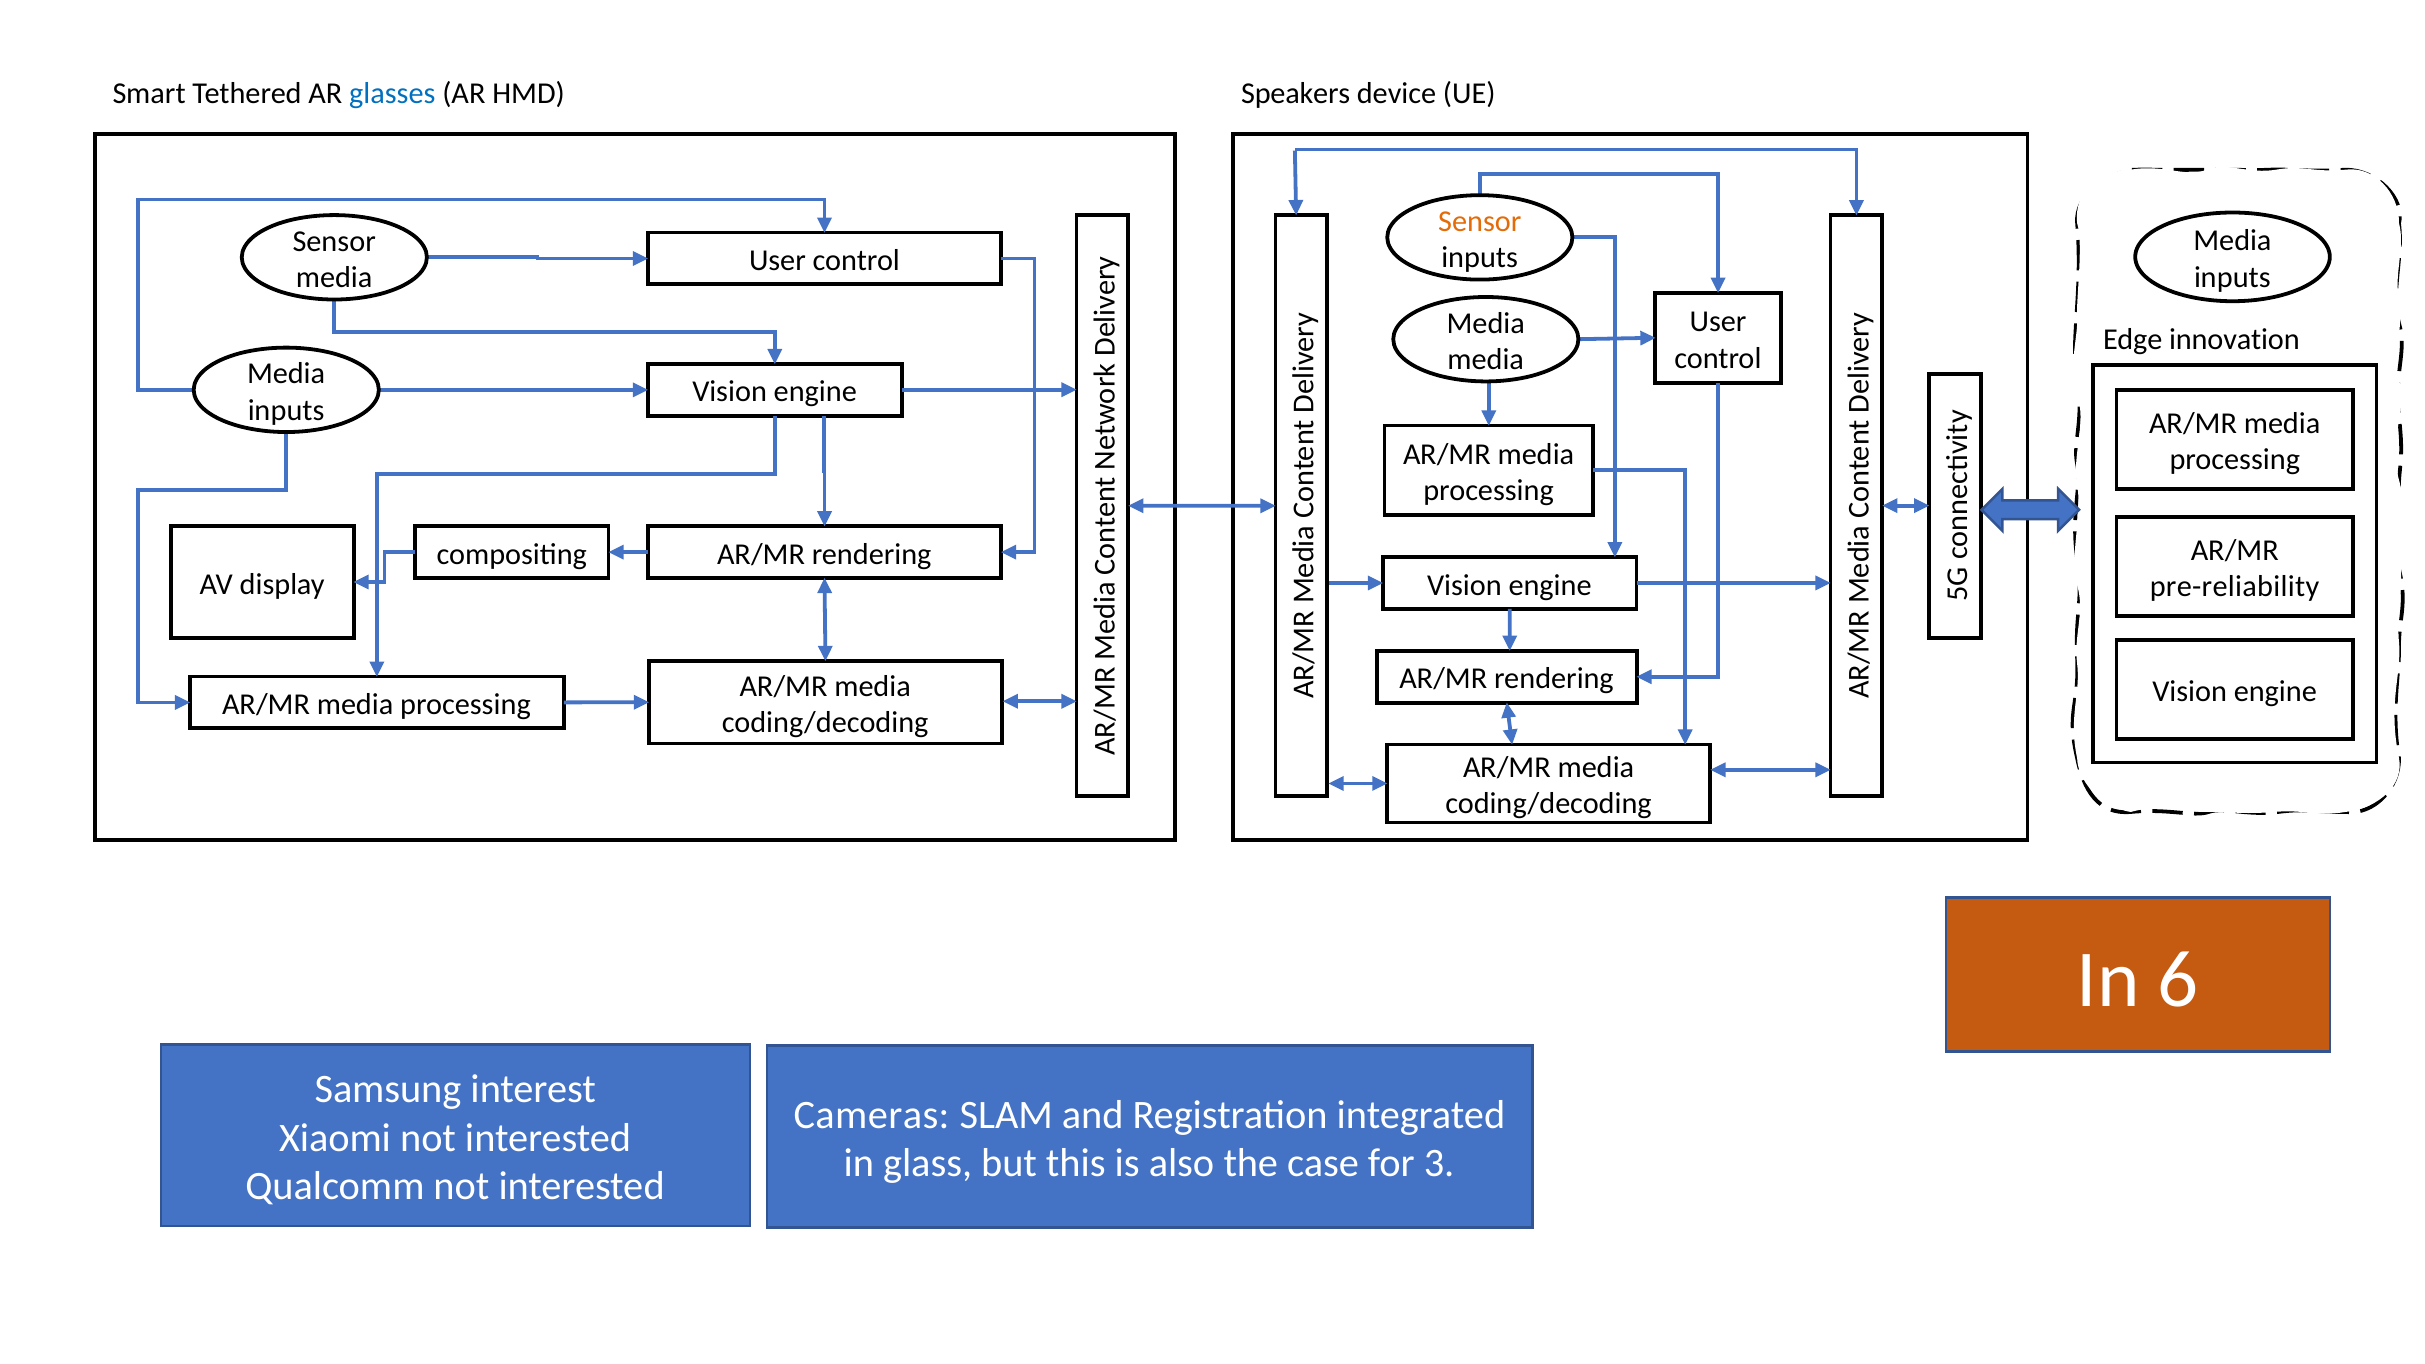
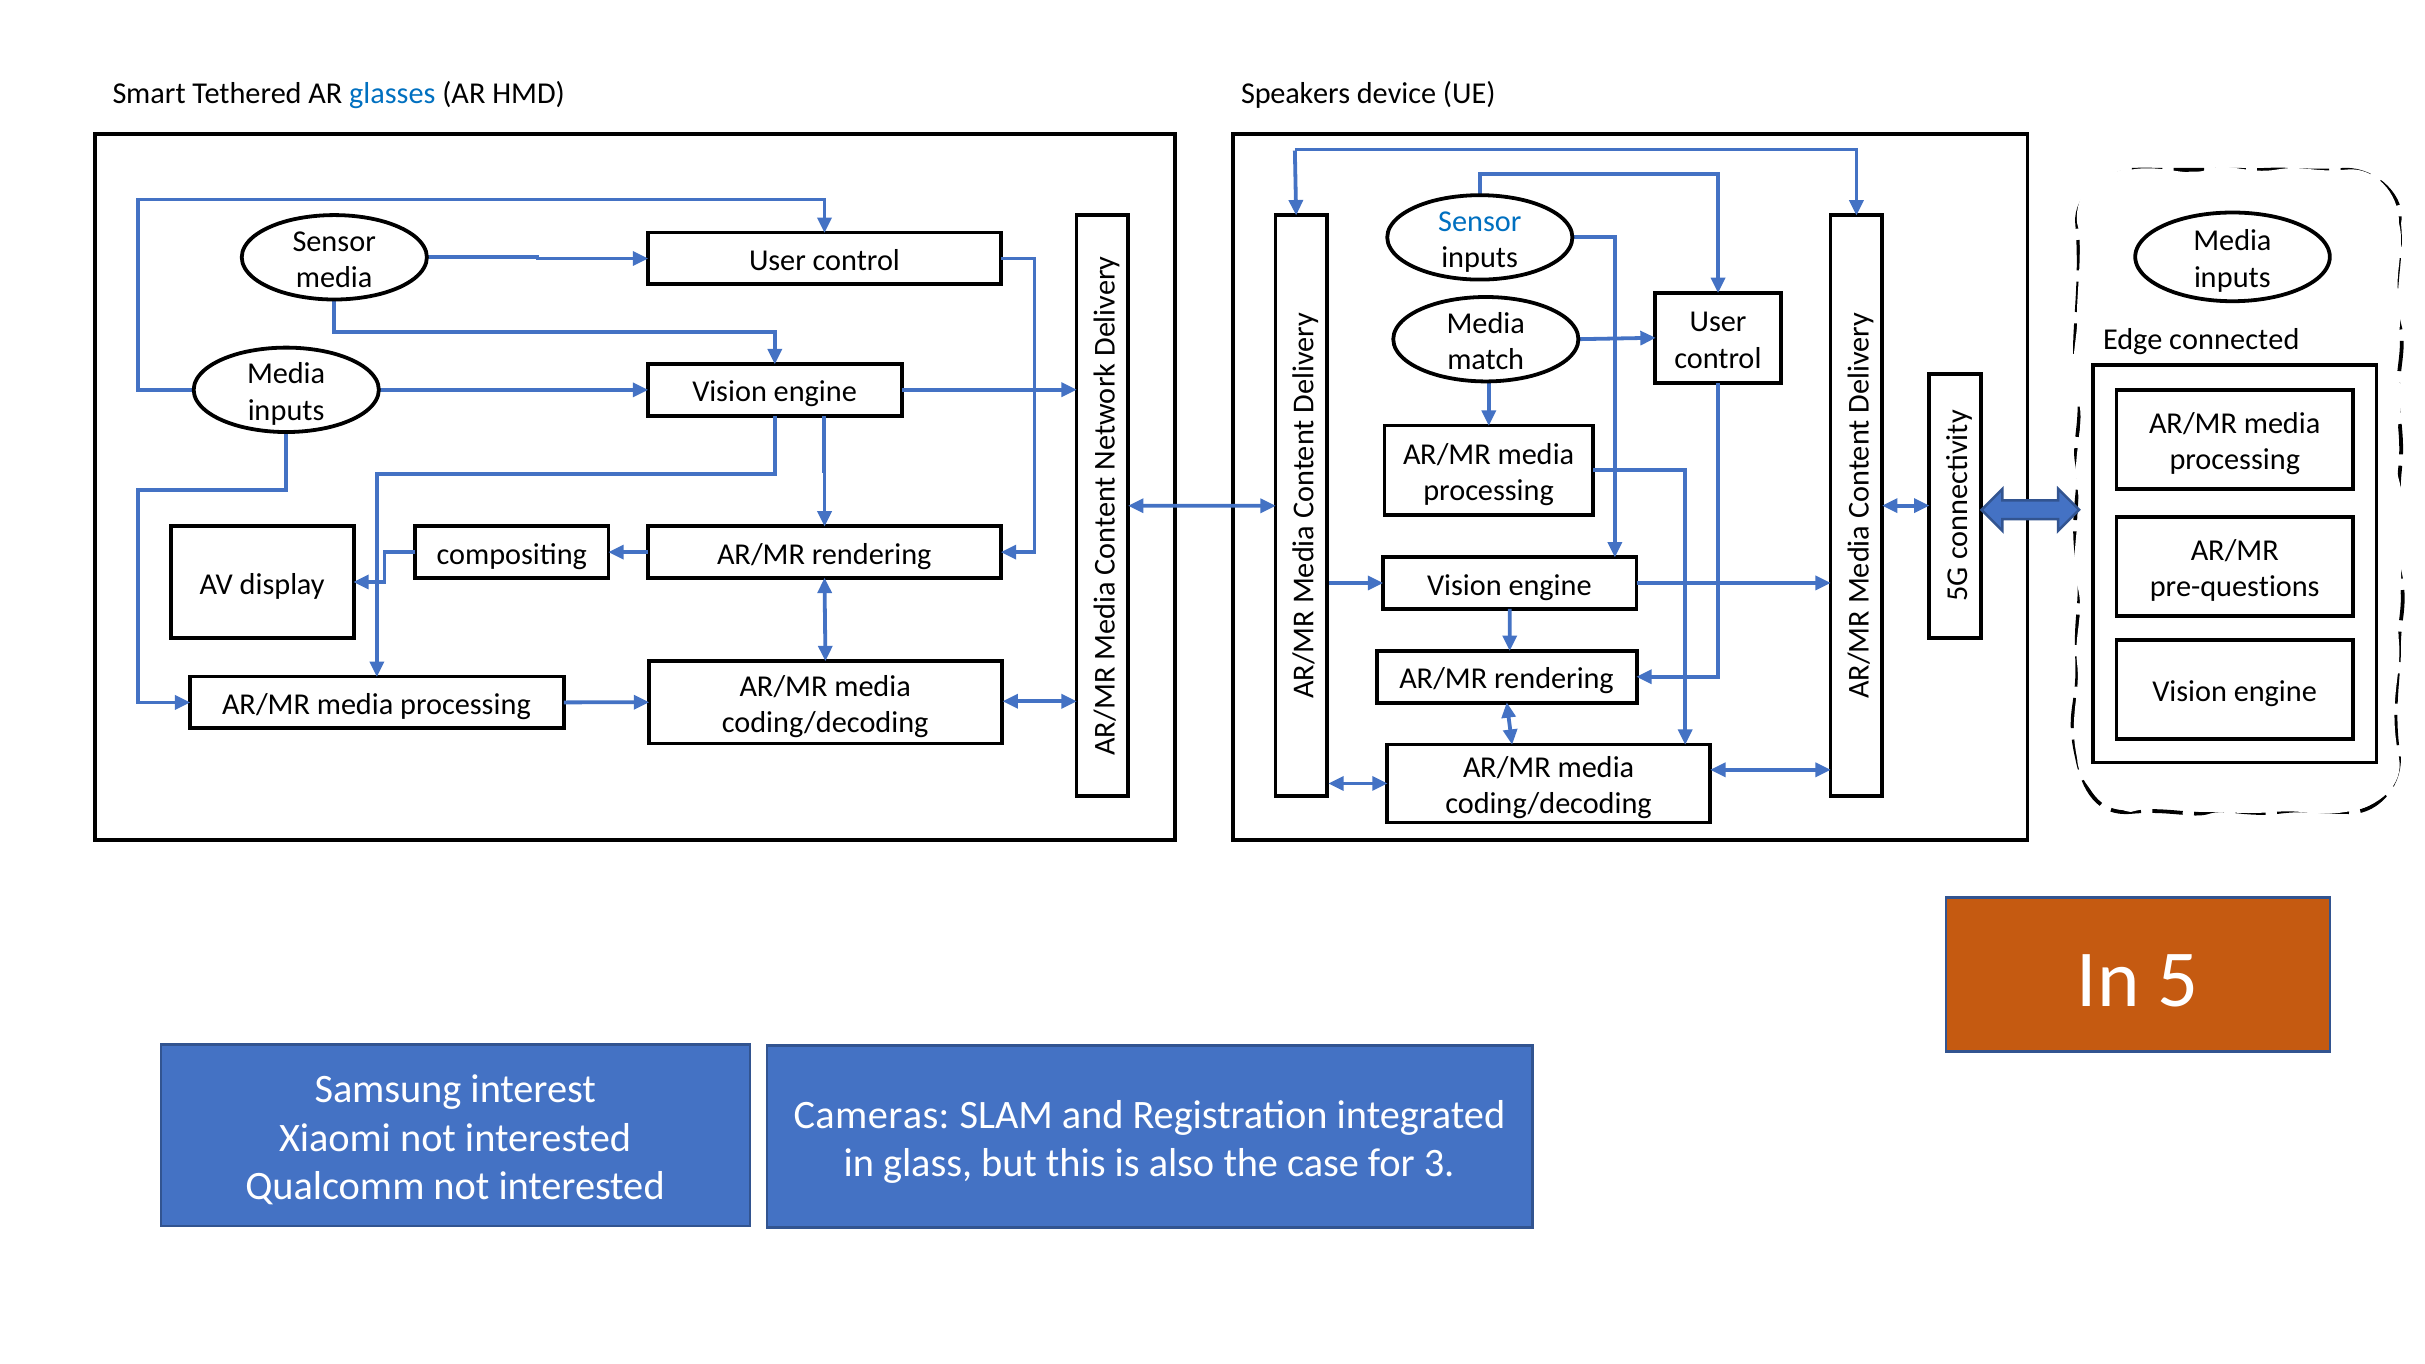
Sensor colour: orange -> blue (1480, 221)
innovation: innovation -> connected (2234, 340)
media: media -> match (1486, 359)
pre-reliability: pre-reliability -> pre-questions (2235, 587)
In 6: 6 -> 5 (2178, 980)
